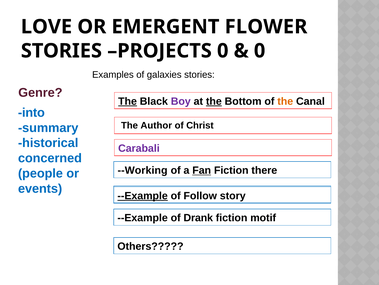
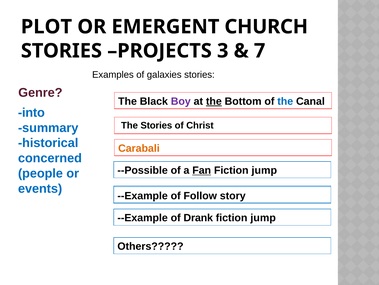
LOVE: LOVE -> PLOT (46, 27)
FLOWER: FLOWER -> CHURCH (266, 27)
PROJECTS 0: 0 -> 3 (223, 51)
0: 0 -> 7 (260, 51)
The underline: present -> none (128, 101)
the colour: orange -> blue (285, 101)
The Author: Author -> Stories (156, 125)
Carabali colour: purple -> orange (139, 148)
--Working: --Working -> --Possible (143, 170)
there: there -> jump (264, 170)
--Example underline: present -> none (143, 195)
motif: motif -> jump (263, 217)
